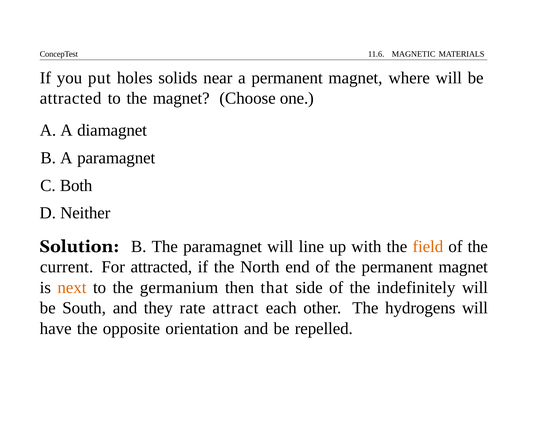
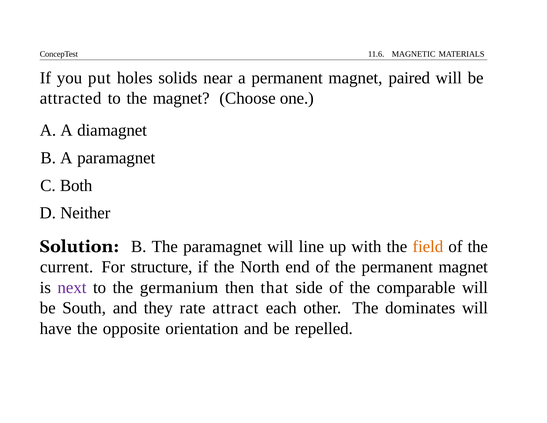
where: where -> paired (409, 78)
For attracted: attracted -> structure (161, 267)
next colour: orange -> purple (72, 287)
indefinitely: indefinitely -> comparable (416, 287)
hydrogens: hydrogens -> dominates (420, 308)
